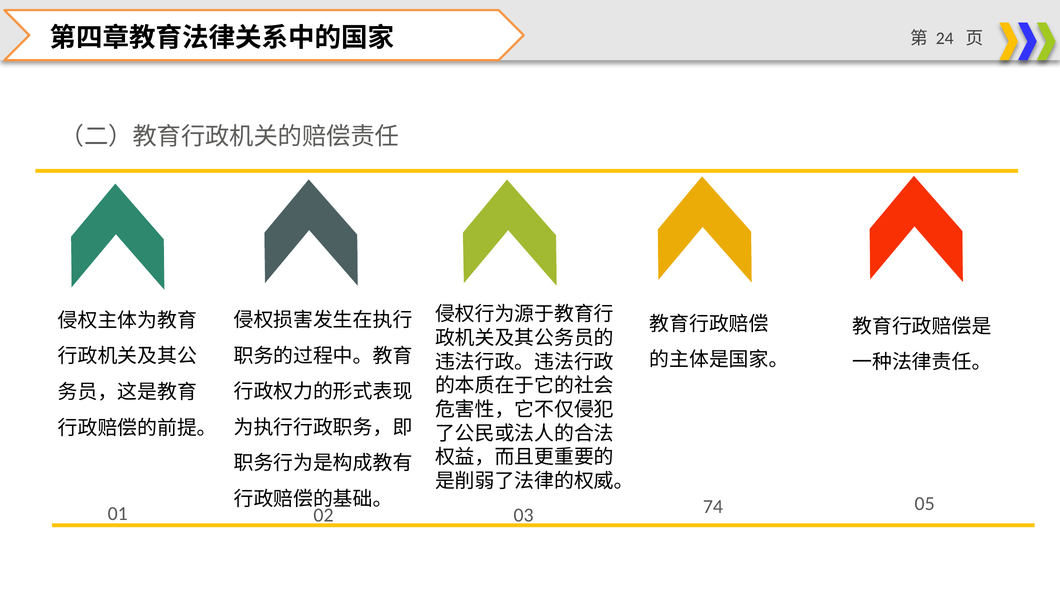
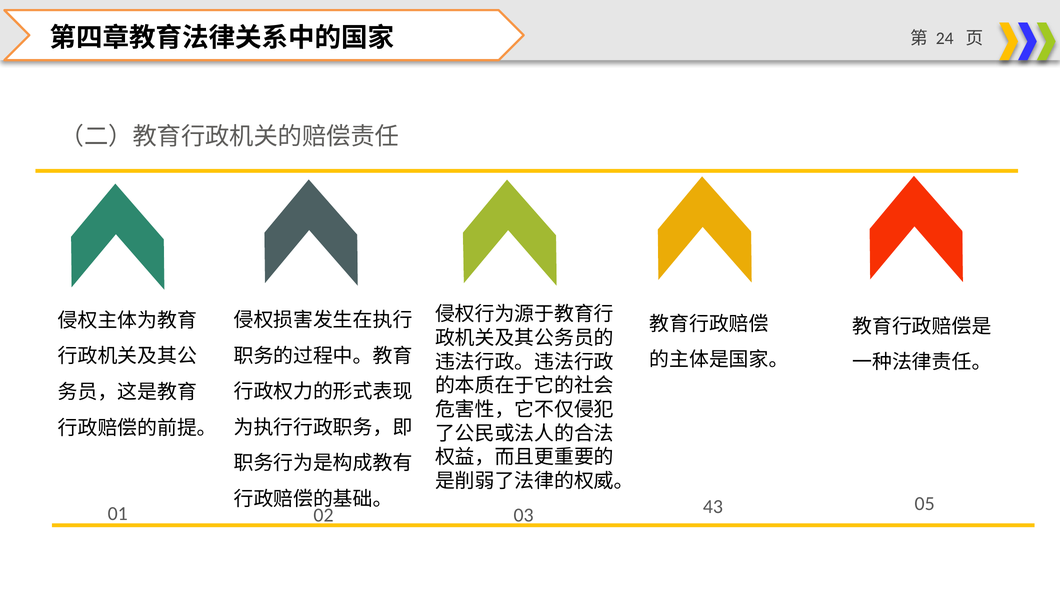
74: 74 -> 43 (713, 507)
